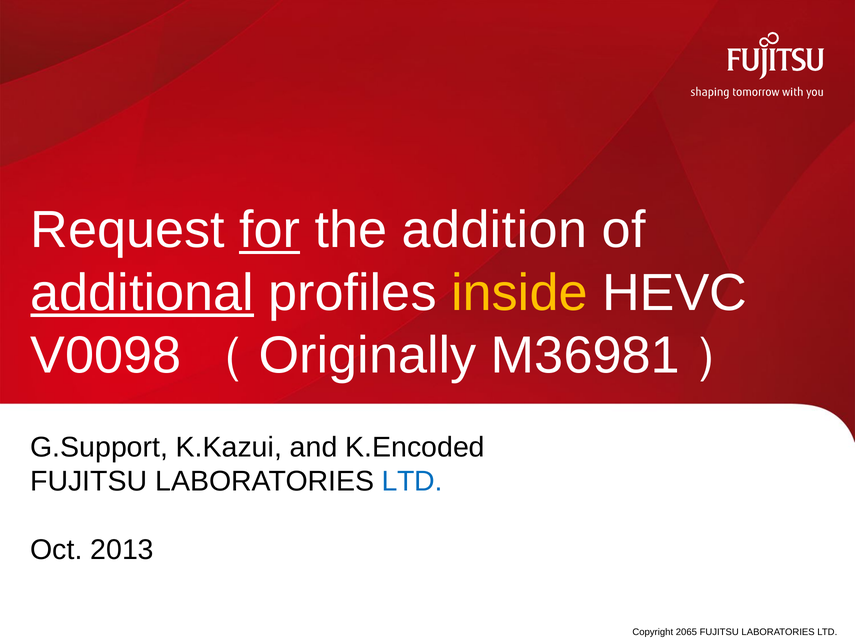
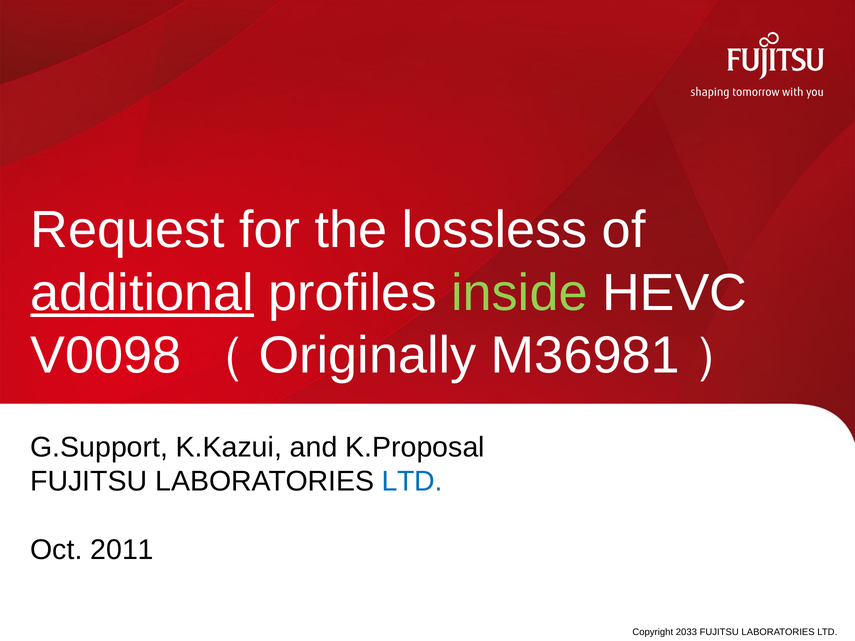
for underline: present -> none (270, 230)
addition: addition -> lossless (495, 230)
inside colour: yellow -> light green (519, 293)
K.Encoded: K.Encoded -> K.Proposal (415, 447)
2013: 2013 -> 2011 (122, 550)
2065: 2065 -> 2033 (686, 632)
